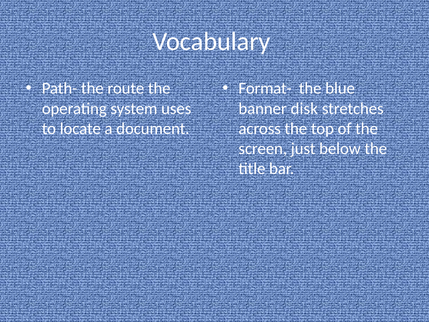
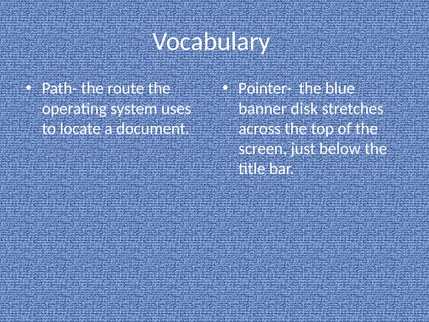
Format-: Format- -> Pointer- (265, 88)
